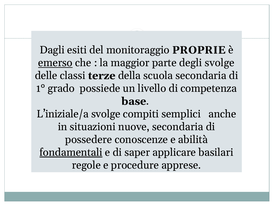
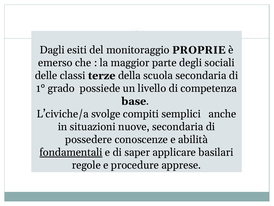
emerso underline: present -> none (55, 63)
degli svolge: svolge -> sociali (220, 63)
L’iniziale/a: L’iniziale/a -> L’civiche/a (63, 114)
